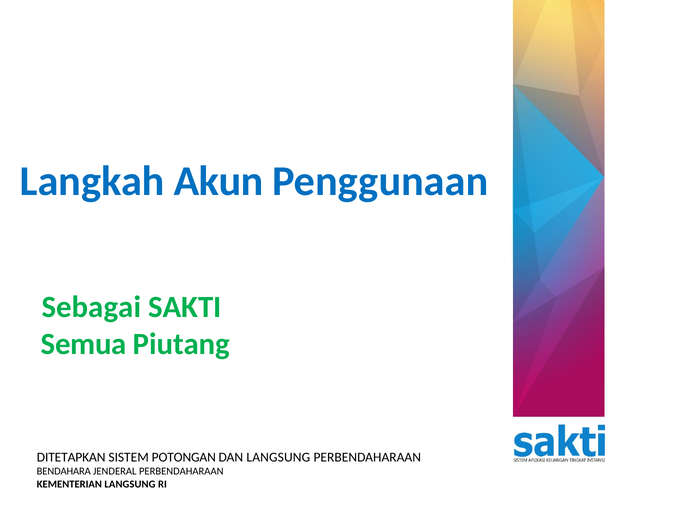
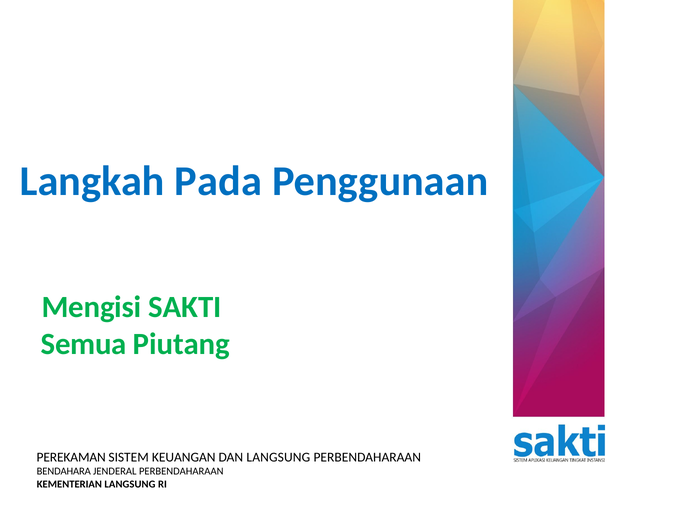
Akun: Akun -> Pada (218, 182)
Sebagai: Sebagai -> Mengisi (92, 307)
DITETAPKAN: DITETAPKAN -> PEREKAMAN (71, 458)
POTONGAN: POTONGAN -> KEUANGAN (184, 458)
